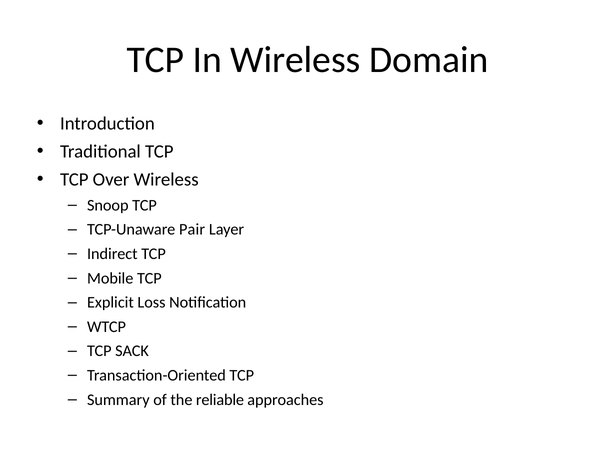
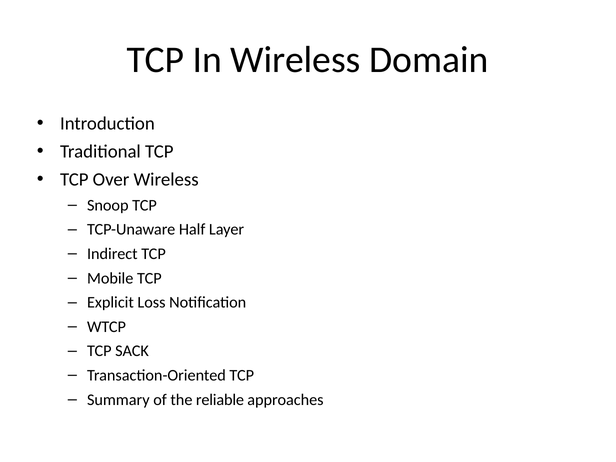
Pair: Pair -> Half (192, 230)
